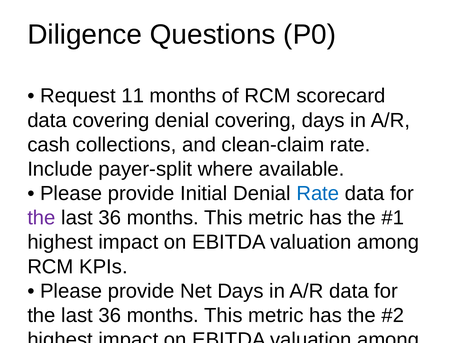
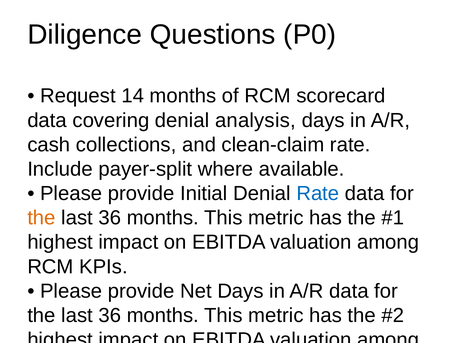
11: 11 -> 14 (133, 96)
denial covering: covering -> analysis (255, 120)
the colour: purple -> orange (41, 218)
